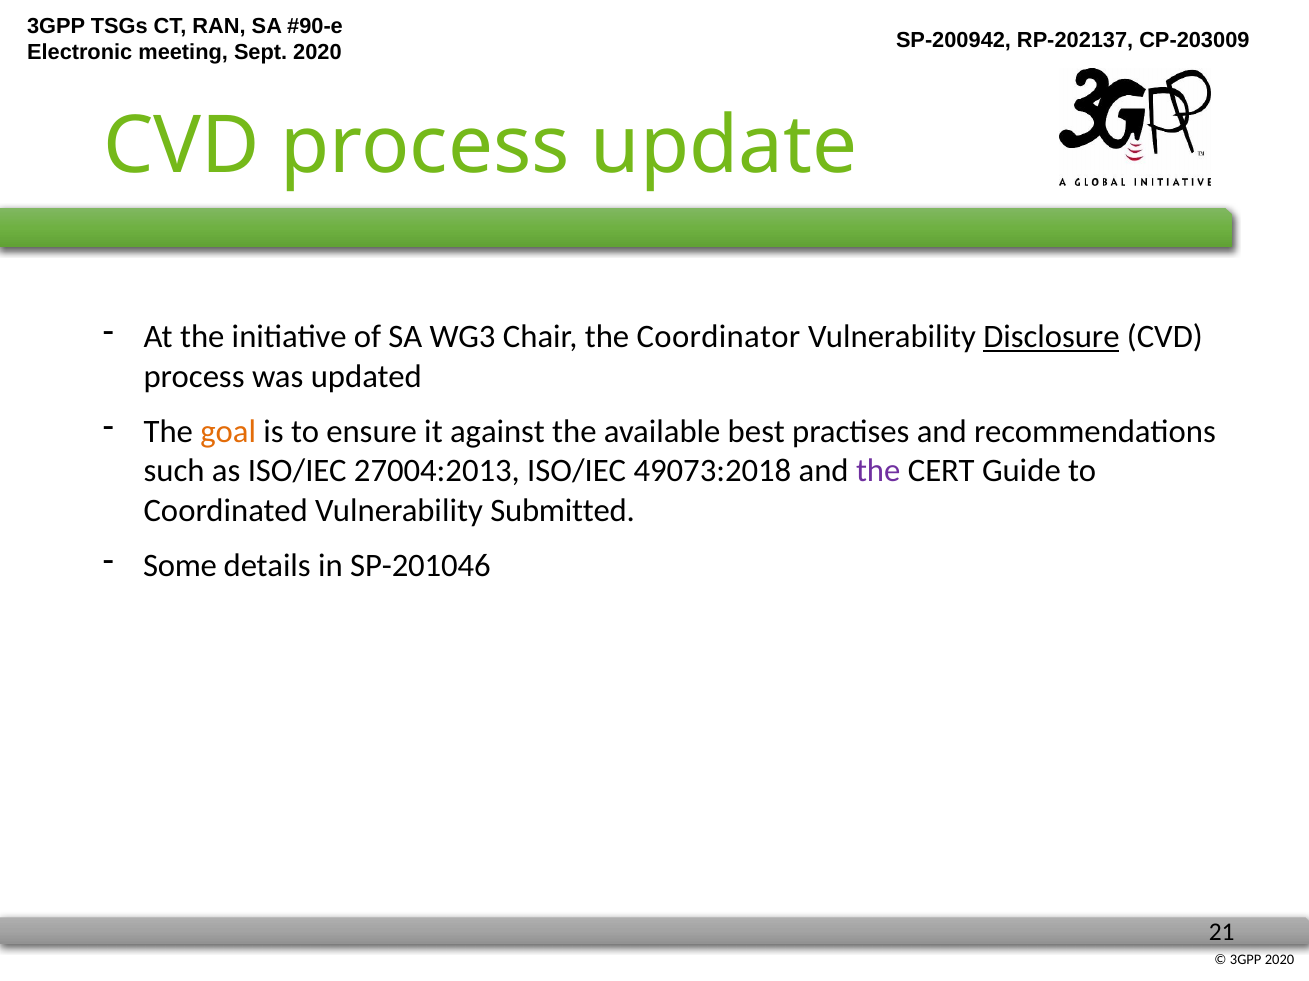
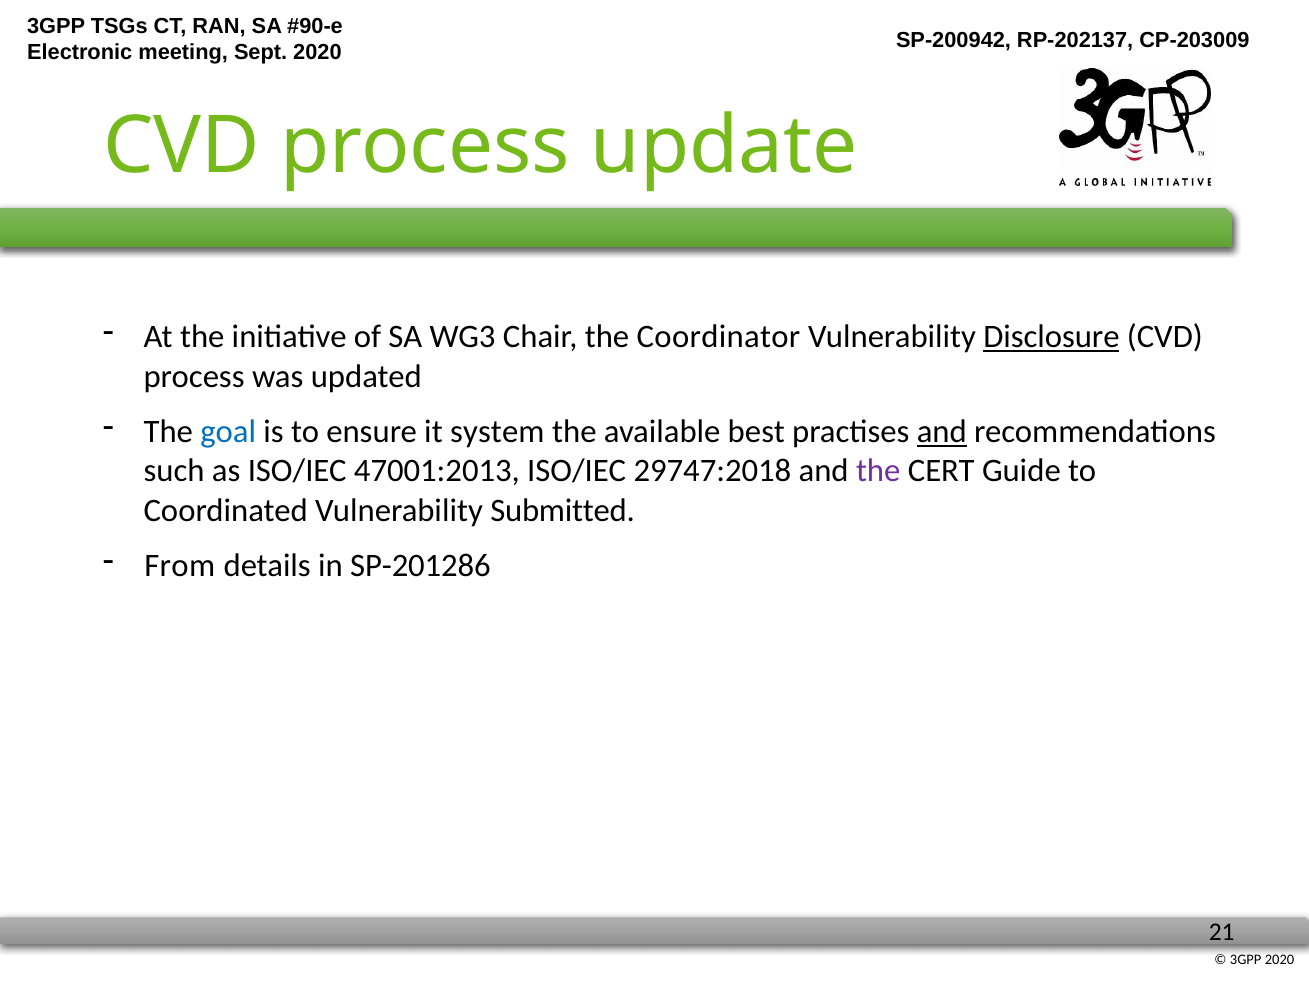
goal colour: orange -> blue (228, 432)
against: against -> system (497, 432)
and underline: none -> present (942, 432)
27004:2013: 27004:2013 -> 47001:2013 (437, 471)
49073:2018: 49073:2018 -> 29747:2018 (712, 471)
Some: Some -> From (180, 566)
SP-201046: SP-201046 -> SP-201286 (420, 566)
